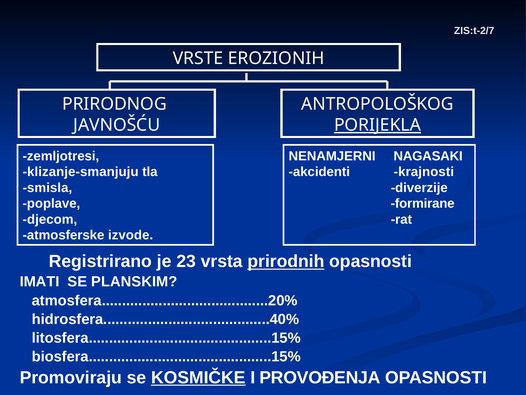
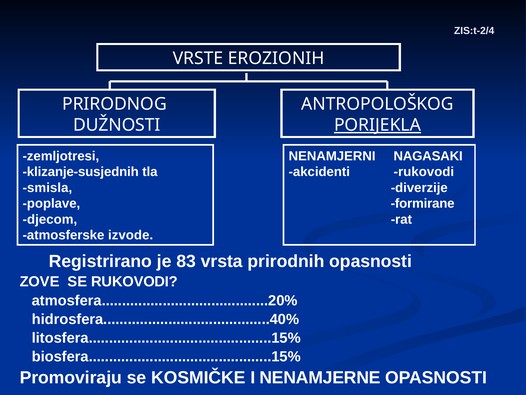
ZIS:t-2/7: ZIS:t-2/7 -> ZIS:t-2/4 (474, 31)
JAVNOŠĆU: JAVNOŠĆU -> DUŽNOSTI (117, 125)
klizanje-smanjuju: klizanje-smanjuju -> klizanje-susjednih (81, 172)
akcidenti krajnosti: krajnosti -> rukovodi (424, 172)
23: 23 -> 83 (186, 261)
prirodnih underline: present -> none (286, 261)
IMATI: IMATI -> ZOVE (40, 281)
SE PLANSKIM: PLANSKIM -> RUKOVODI (135, 281)
KOSMIČKE underline: present -> none (198, 377)
PROVOĐENJA: PROVOĐENJA -> NENAMJERNE (320, 377)
